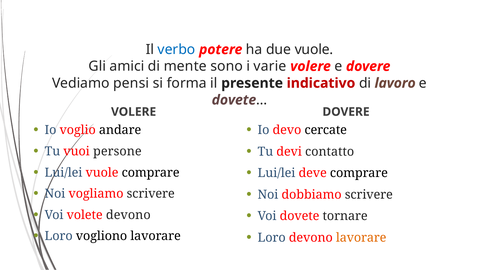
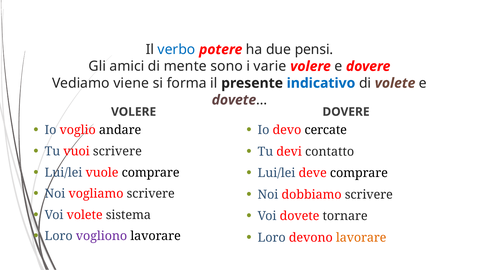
due vuole: vuole -> pensi (314, 49)
pensi: pensi -> viene (131, 83)
indicativo colour: red -> blue (321, 83)
di lavoro: lavoro -> volete (395, 83)
vuoi persone: persone -> scrivere (117, 151)
volete devono: devono -> sistema (128, 215)
vogliono colour: black -> purple (102, 236)
